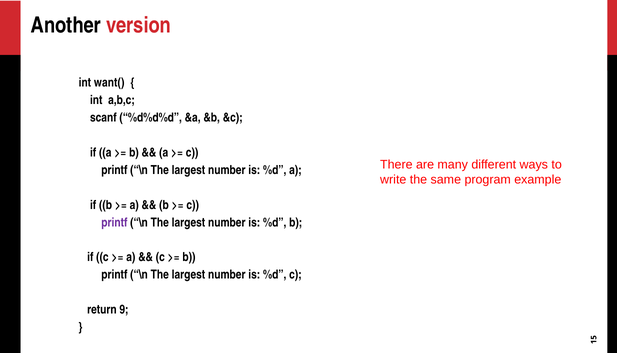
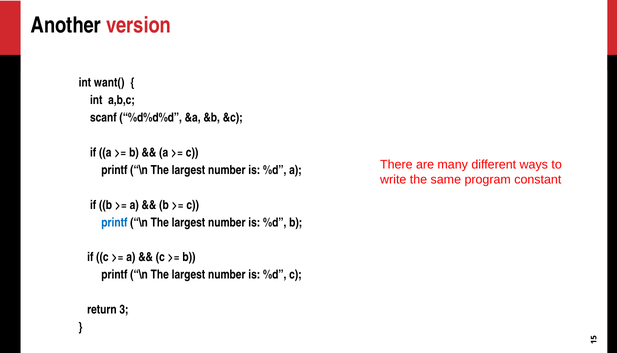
example: example -> constant (538, 179)
printf colour: purple -> blue (114, 222)
9: 9 -> 3 (124, 309)
